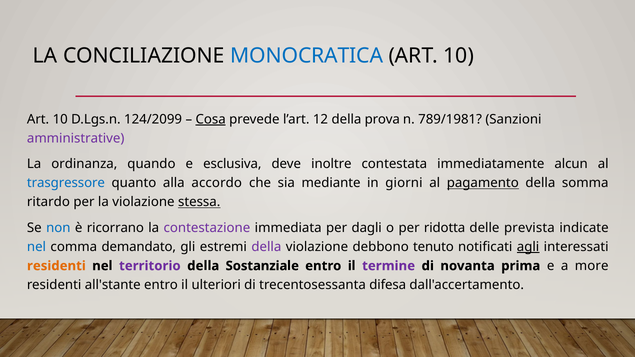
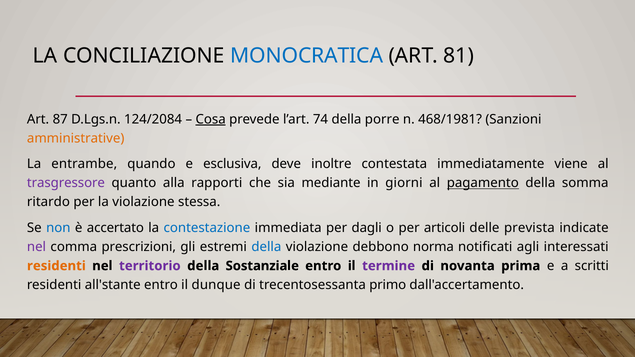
10: 10 -> 81 (459, 56)
10: 10 -> 87 (60, 119)
124/2099: 124/2099 -> 124/2084 (153, 119)
12: 12 -> 74 (321, 119)
prova: prova -> porre (382, 119)
789/1981: 789/1981 -> 468/1981 (450, 119)
amministrative colour: purple -> orange (76, 138)
ordinanza: ordinanza -> entrambe (84, 164)
alcun: alcun -> viene (571, 164)
trasgressore colour: blue -> purple (66, 183)
accordo: accordo -> rapporti (217, 183)
stessa underline: present -> none (199, 202)
ricorrano: ricorrano -> accertato (115, 228)
contestazione colour: purple -> blue (207, 228)
ridotta: ridotta -> articoli (445, 228)
nel colour: blue -> purple (36, 247)
demandato: demandato -> prescrizioni (139, 247)
della colour: purple -> blue (266, 247)
tenuto: tenuto -> norma (433, 247)
agli underline: present -> none (528, 247)
more: more -> scritti (592, 266)
ulteriori: ulteriori -> dunque (216, 285)
difesa: difesa -> primo (388, 285)
